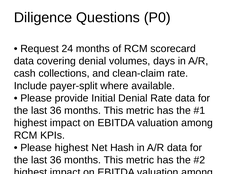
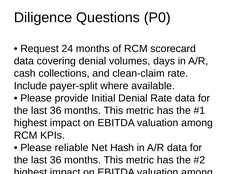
Please highest: highest -> reliable (72, 148)
